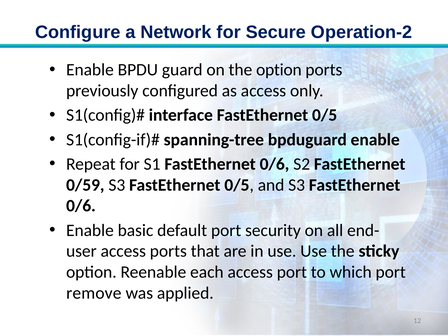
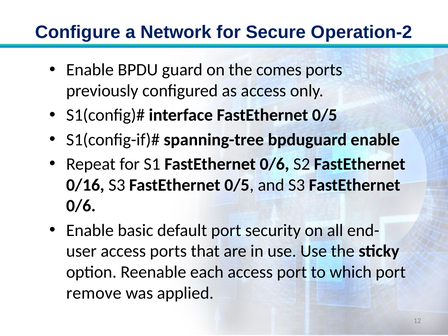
the option: option -> comes (279, 70)
0/59: 0/59 -> 0/16 (85, 185)
